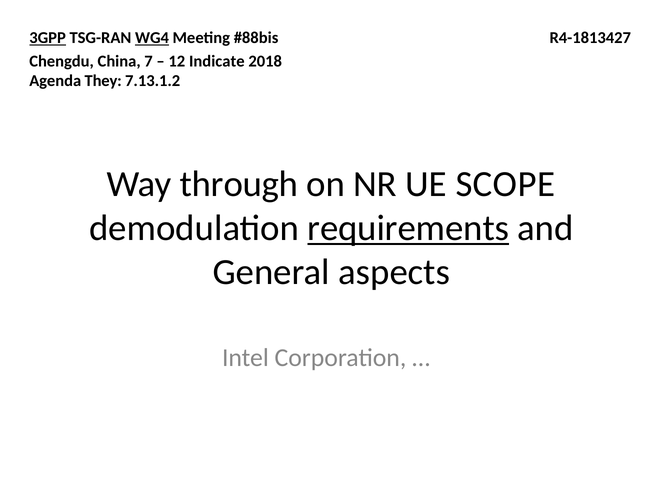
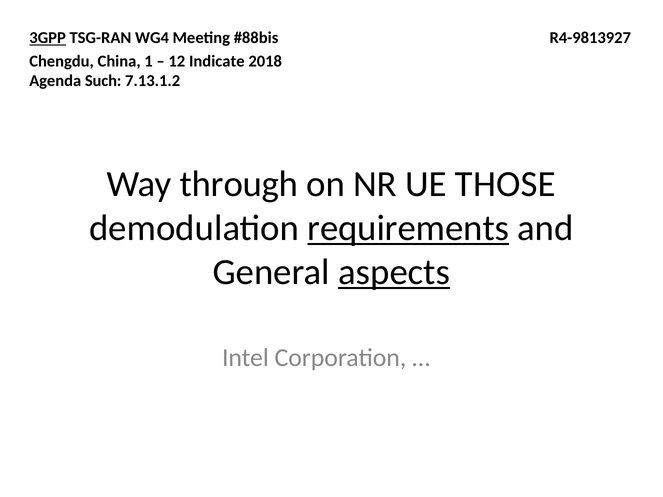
WG4 underline: present -> none (152, 38)
R4-1813427: R4-1813427 -> R4-9813927 (590, 38)
7: 7 -> 1 (149, 61)
They: They -> Such (103, 81)
SCOPE: SCOPE -> THOSE (505, 184)
aspects underline: none -> present (394, 272)
